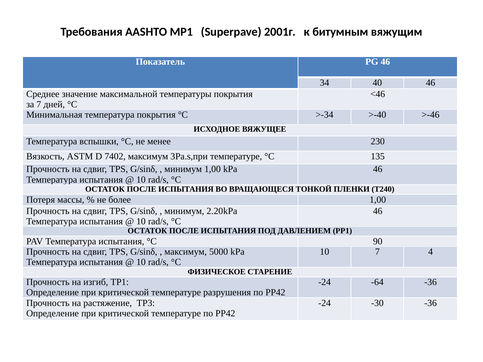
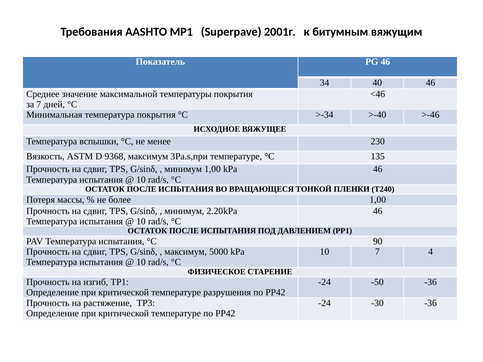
7402: 7402 -> 9368 (115, 156)
-64: -64 -> -50 (377, 282)
